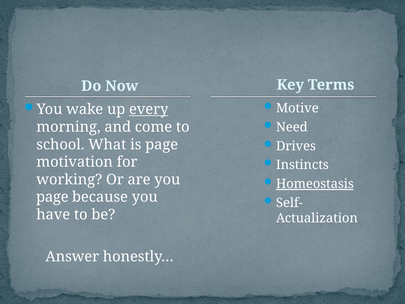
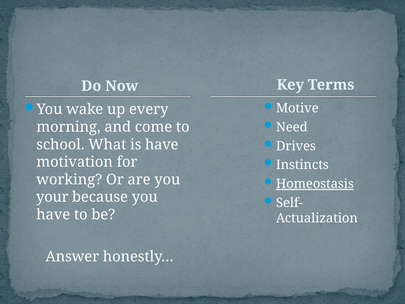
every underline: present -> none (149, 109)
is page: page -> have (162, 144)
page: page -> your (52, 197)
